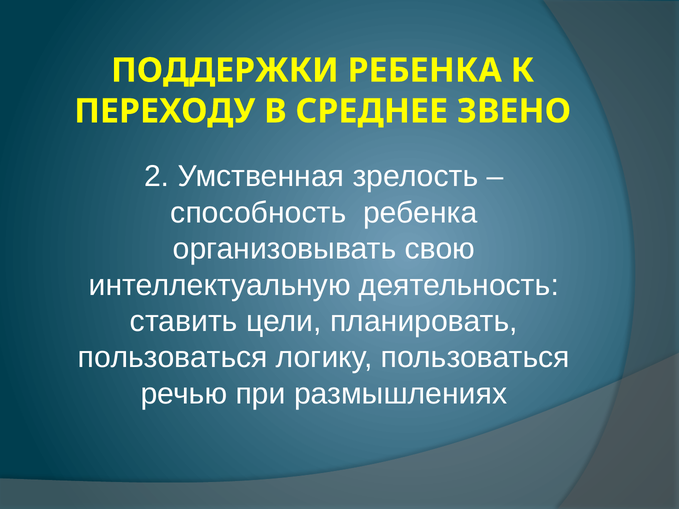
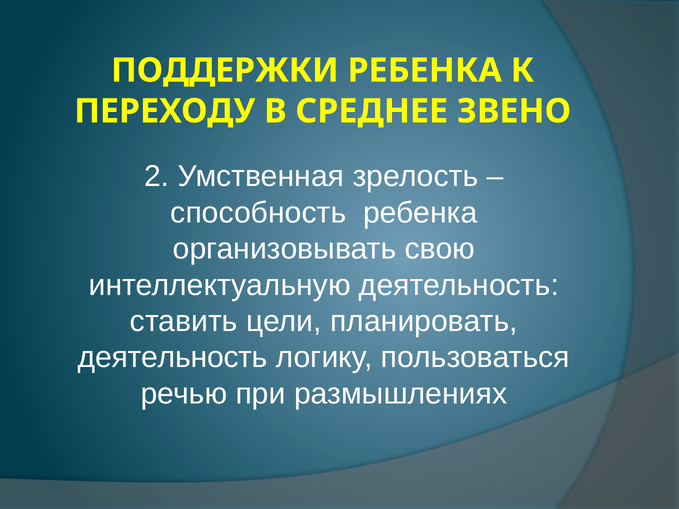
пользоваться: пользоваться -> деятельность (173, 358)
